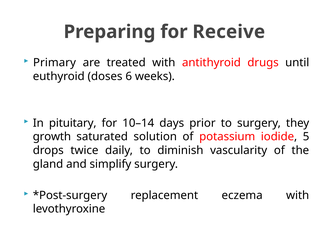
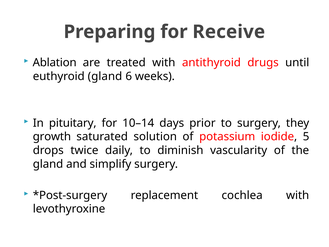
Primary: Primary -> Ablation (55, 63)
euthyroid doses: doses -> gland (105, 76)
eczema: eczema -> cochlea (242, 195)
